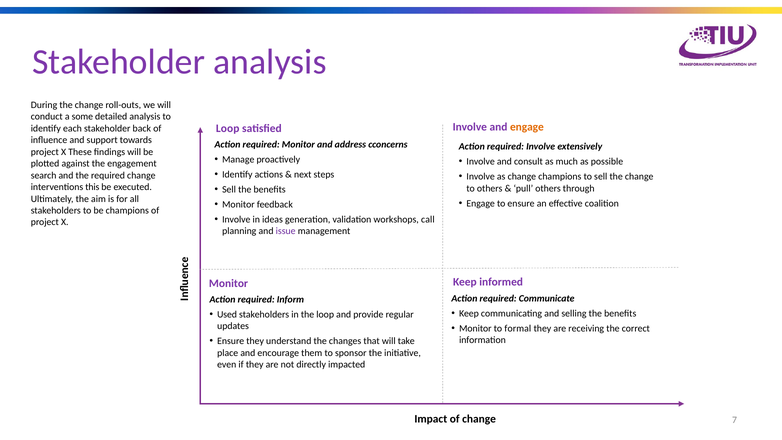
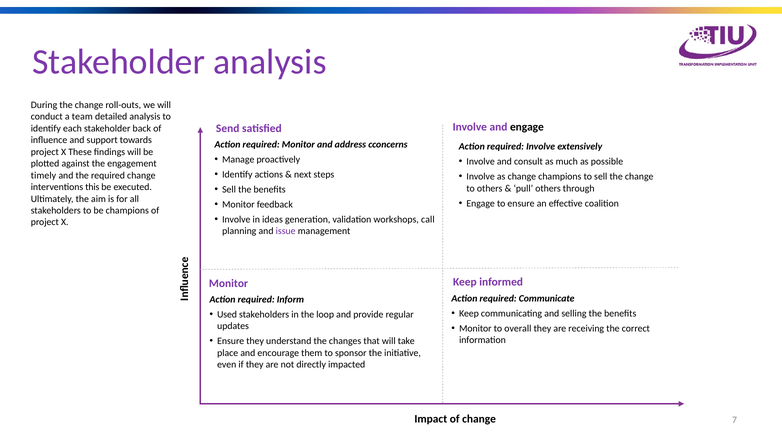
some: some -> team (82, 117)
Loop: Loop -> Send (228, 128)
engage colour: orange -> black (527, 127)
search: search -> timely (44, 175)
formal: formal -> overall (518, 328)
